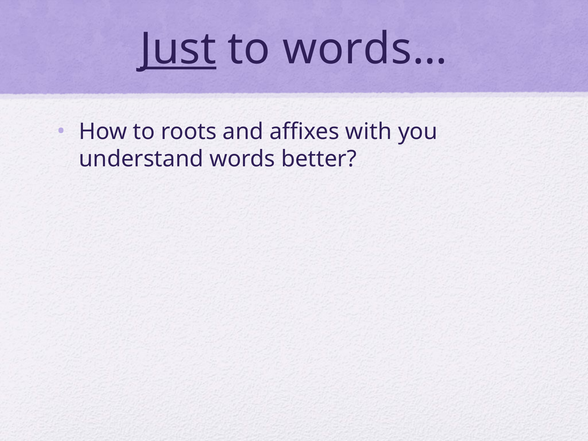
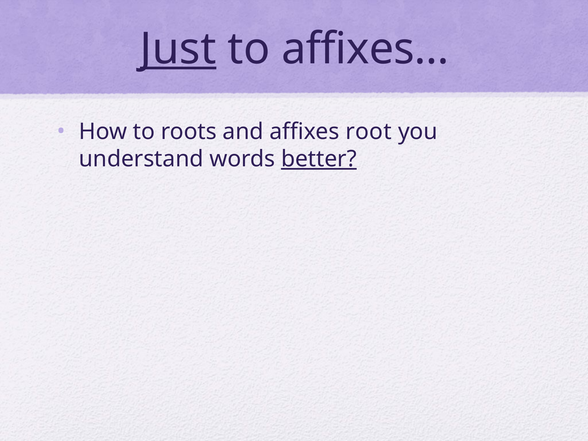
words…: words… -> affixes… (365, 49)
with: with -> root (369, 132)
better underline: none -> present (319, 159)
